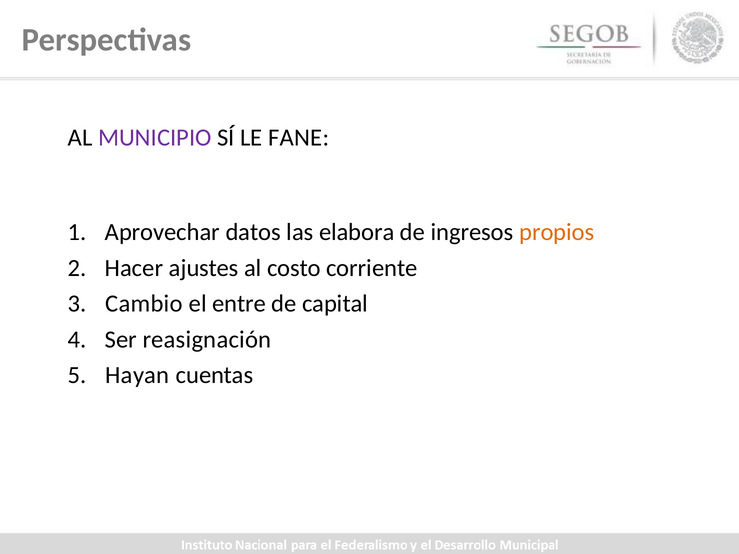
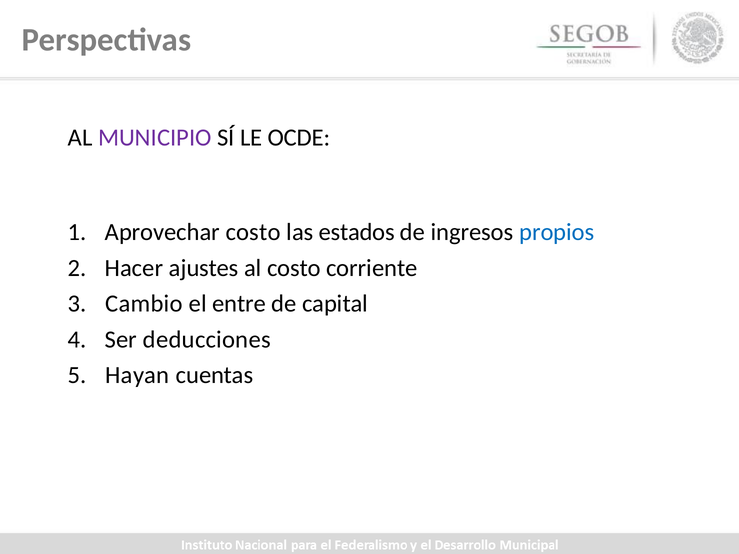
FANE: FANE -> OCDE (299, 138)
Aprovechar datos: datos -> costo (253, 232)
elabora: elabora -> estados (357, 232)
propios colour: orange -> blue (557, 232)
reasignación: reasignación -> deducciones (207, 340)
